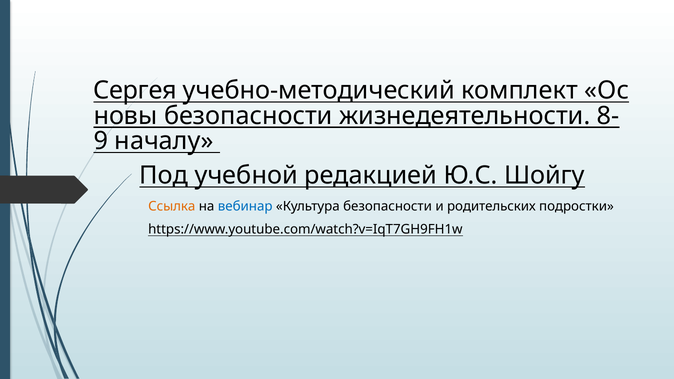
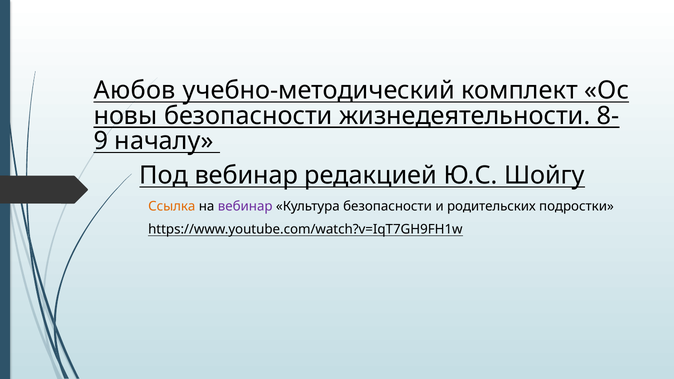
Сергея: Сергея -> Аюбов (135, 91)
Под учебной: учебной -> вебинар (246, 176)
вебинар colour: blue -> purple (245, 207)
